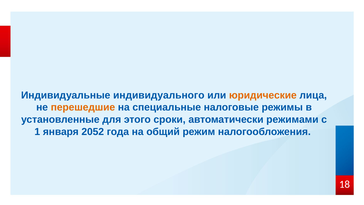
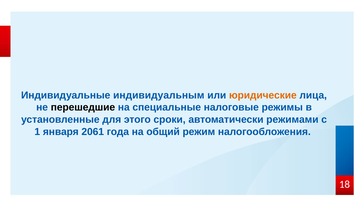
индивидуального: индивидуального -> индивидуальным (159, 95)
перешедшие colour: orange -> black (83, 107)
2052: 2052 -> 2061 (93, 132)
